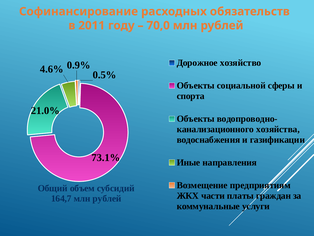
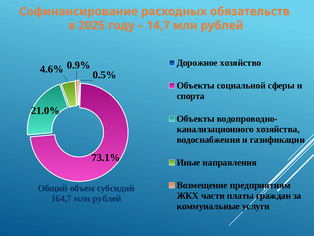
2011: 2011 -> 2025 (92, 25)
70,0: 70,0 -> 14,7 (158, 25)
